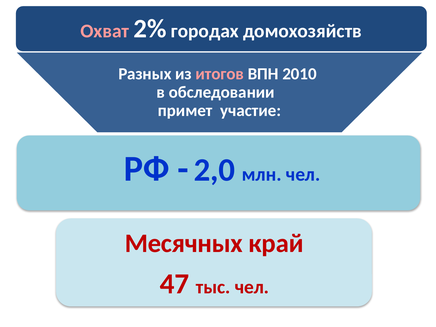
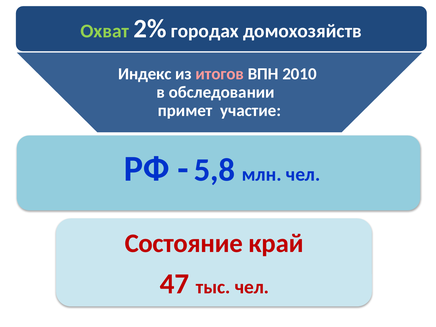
Охват colour: pink -> light green (105, 31)
Разных: Разных -> Индекс (145, 74)
2,0: 2,0 -> 5,8 (214, 170)
Месячных: Месячных -> Состояние (184, 243)
